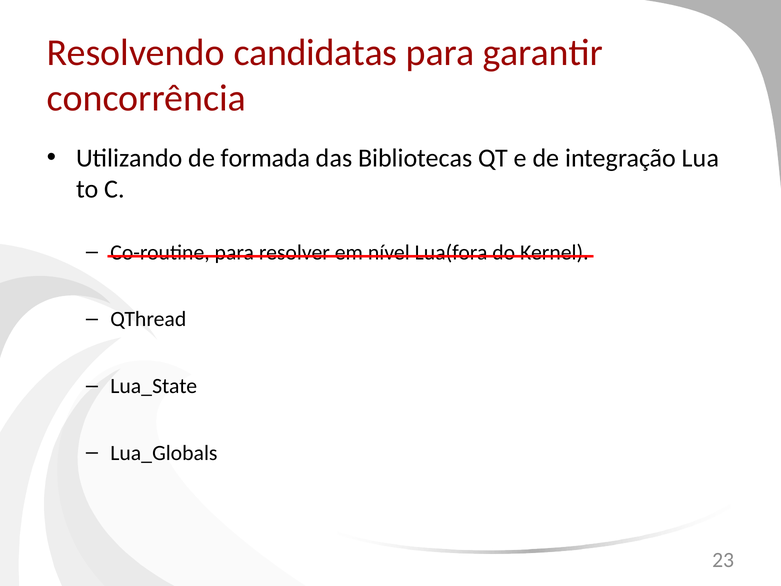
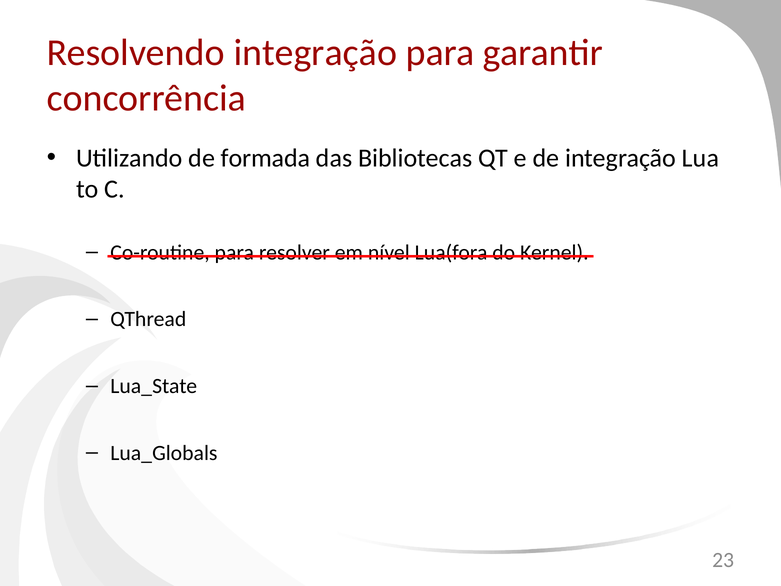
Resolvendo candidatas: candidatas -> integração (315, 53)
